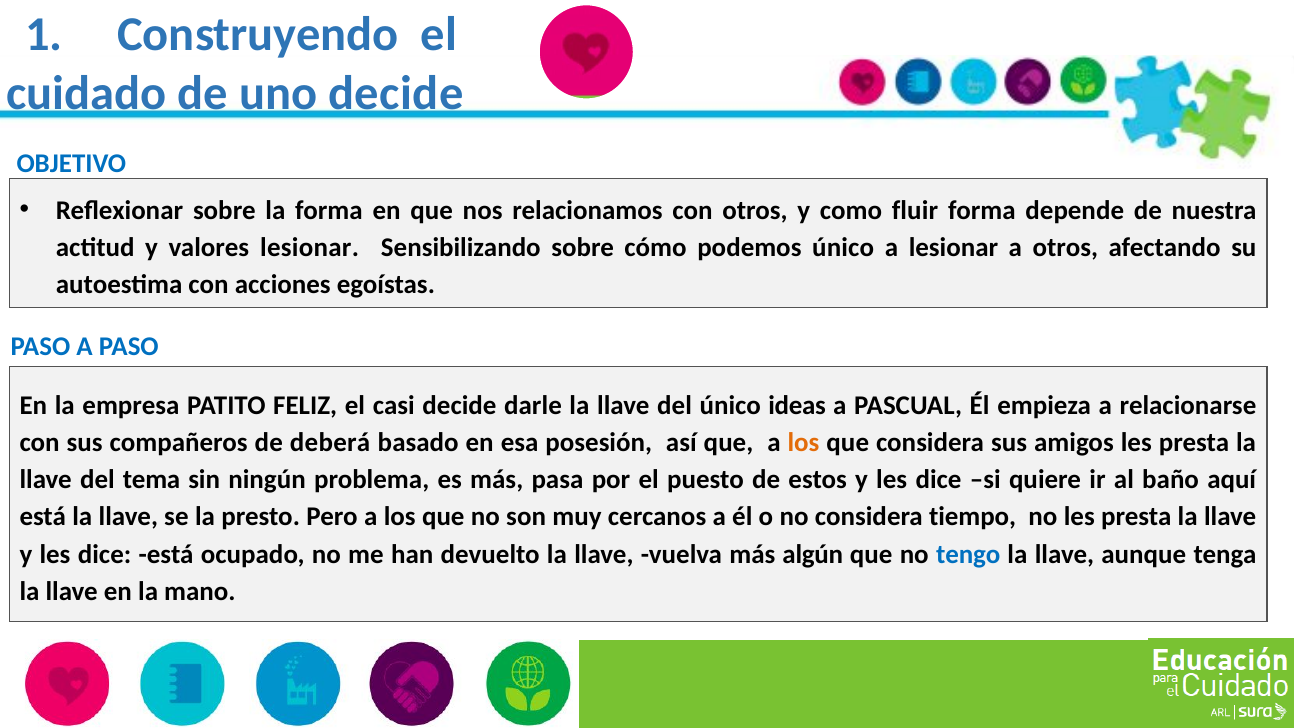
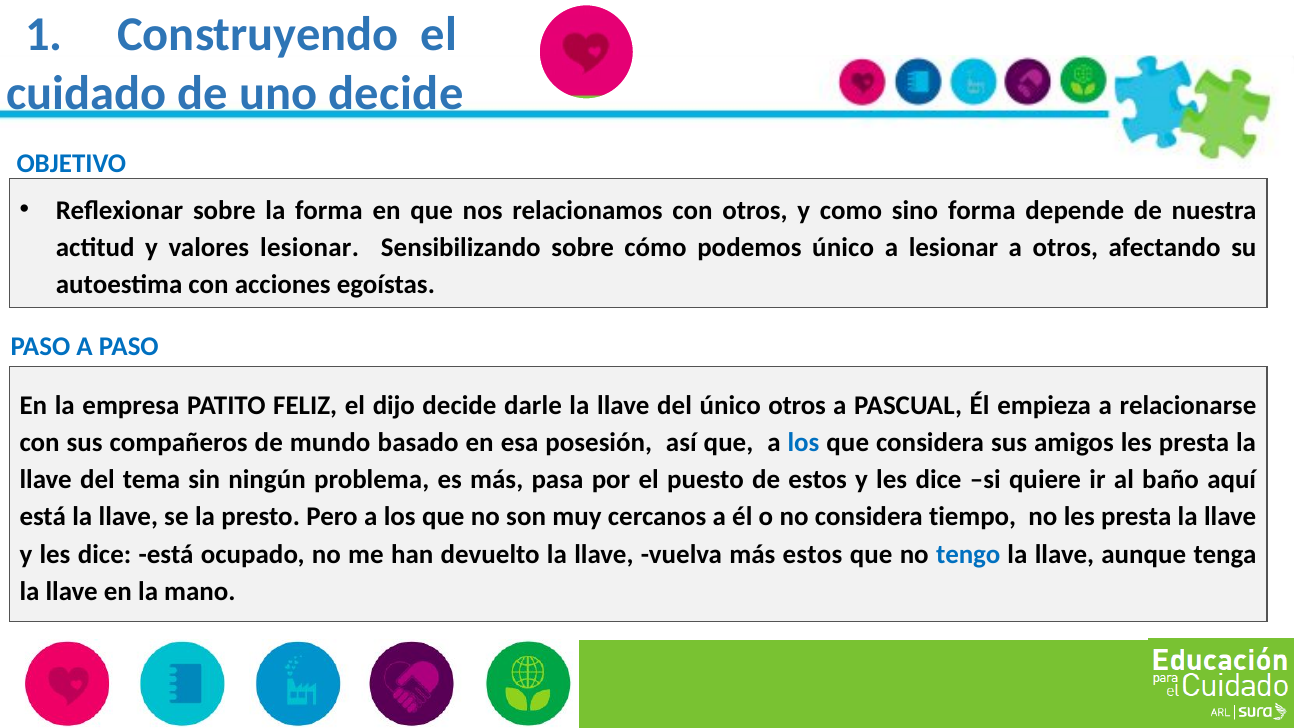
fluir: fluir -> sino (915, 210)
casi: casi -> dijo (394, 405)
único ideas: ideas -> otros (797, 405)
deberá: deberá -> mundo (330, 442)
los colour: orange -> blue (804, 442)
más algún: algún -> estos (813, 554)
